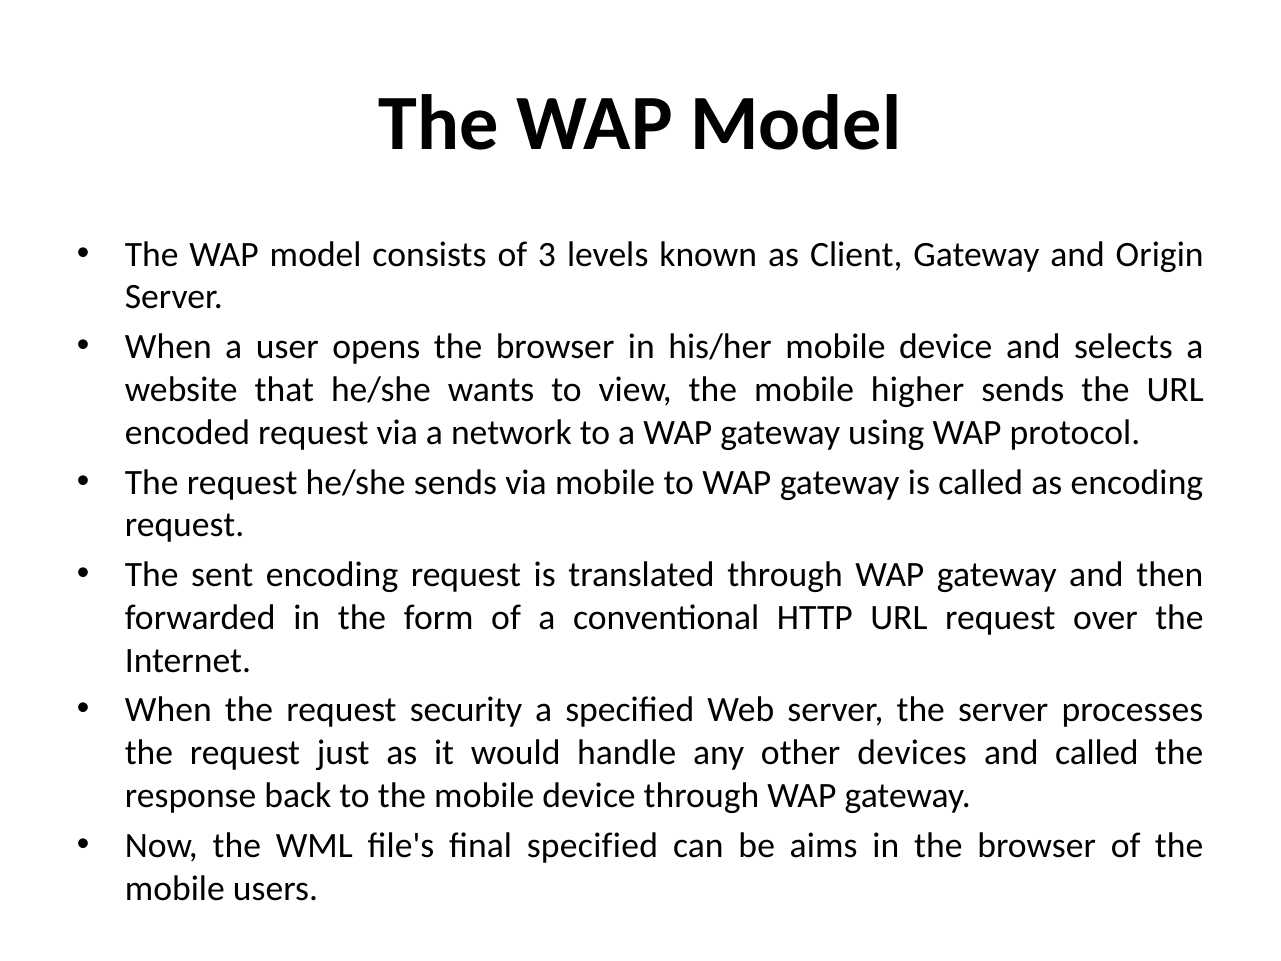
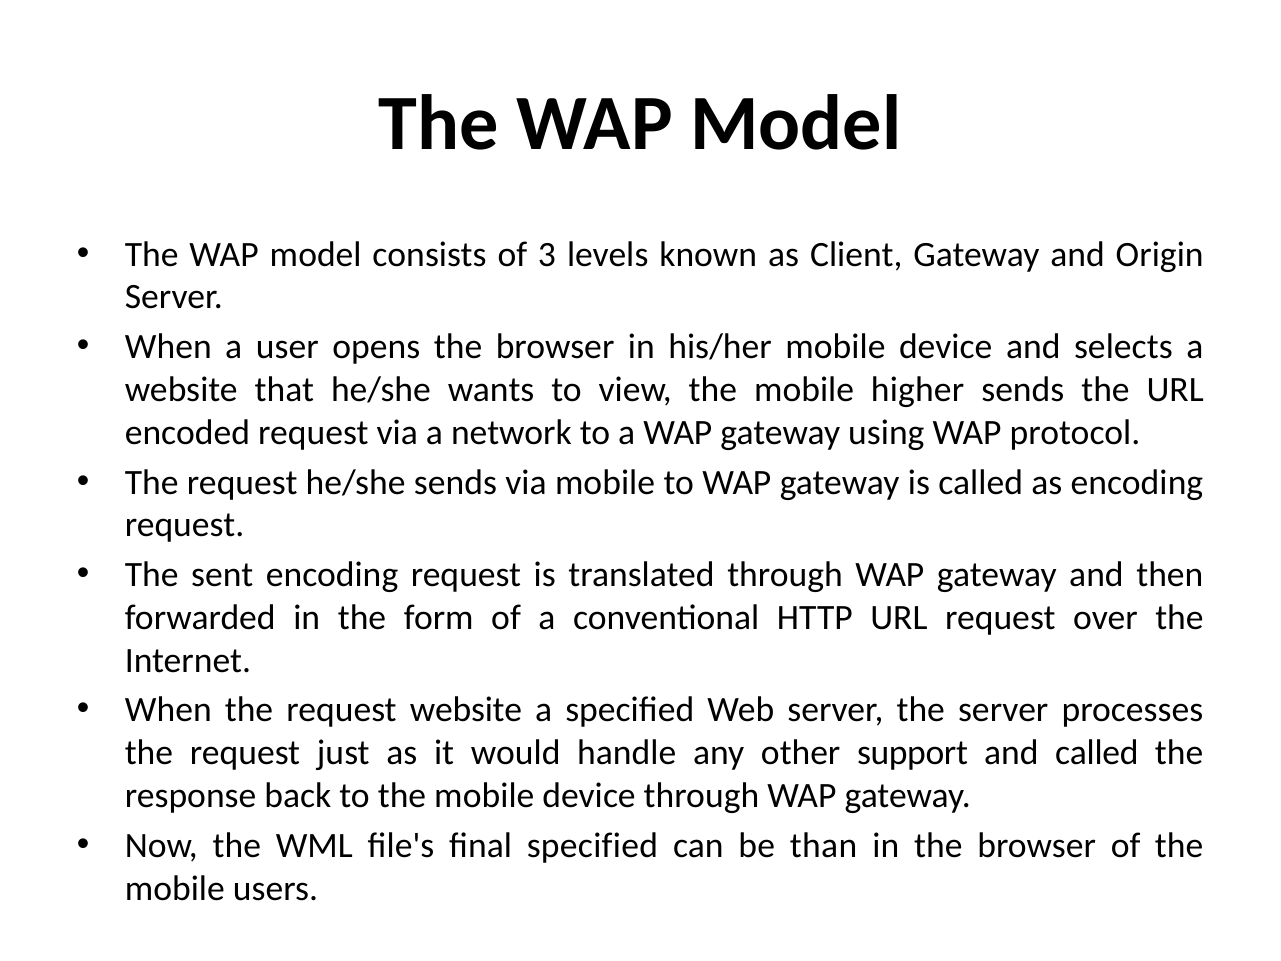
request security: security -> website (466, 710)
devices: devices -> support (912, 753)
aims: aims -> than (824, 845)
